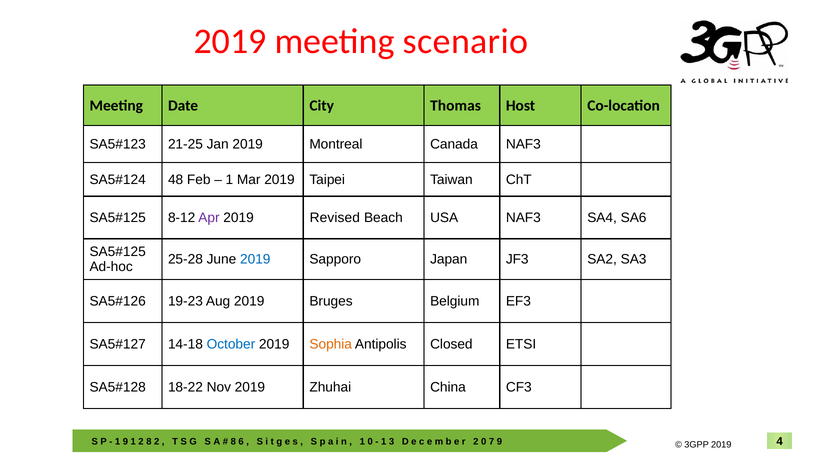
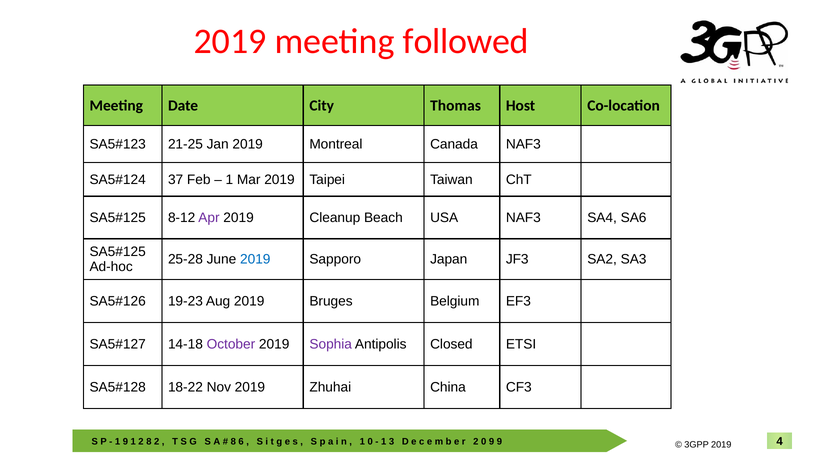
scenario: scenario -> followed (466, 41)
48: 48 -> 37 (176, 180)
Revised: Revised -> Cleanup (335, 218)
October colour: blue -> purple (231, 344)
Sophia colour: orange -> purple (331, 344)
7: 7 -> 9 (492, 442)
